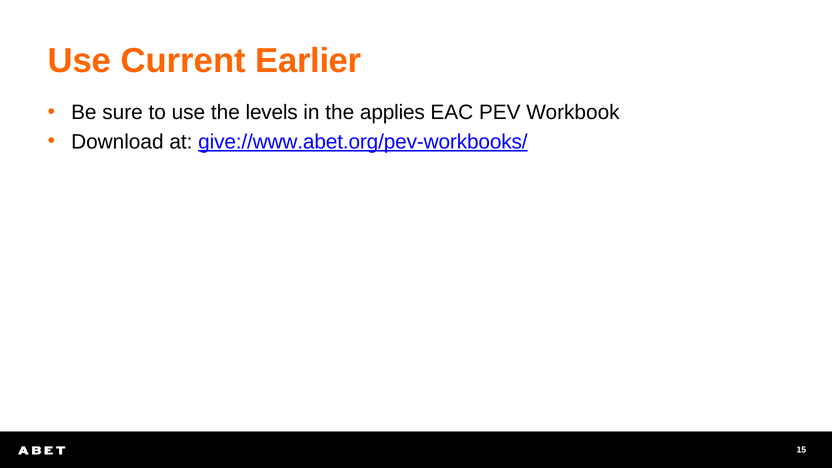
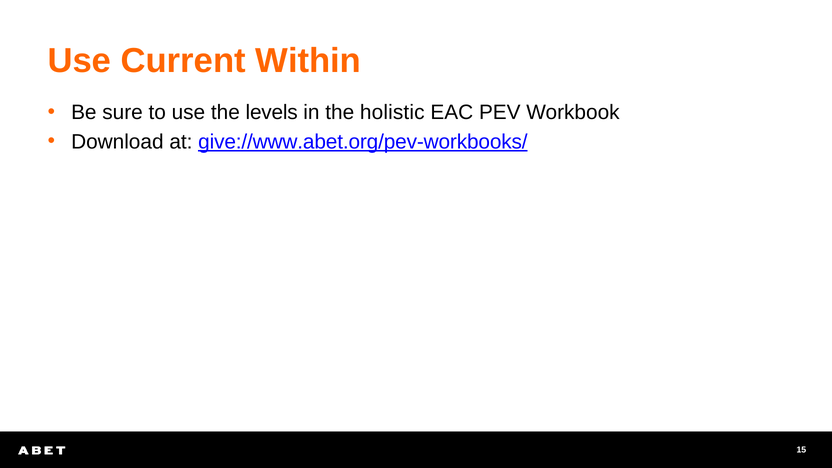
Earlier: Earlier -> Within (308, 61)
applies: applies -> holistic (392, 113)
